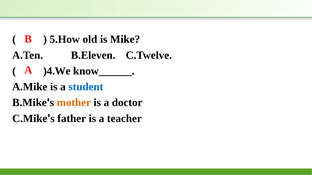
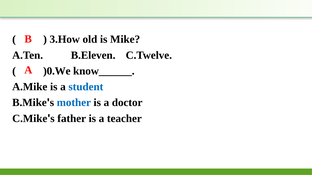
5.How: 5.How -> 3.How (65, 39)
)4.We: )4.We -> )0.We (57, 71)
mother colour: orange -> blue (74, 103)
